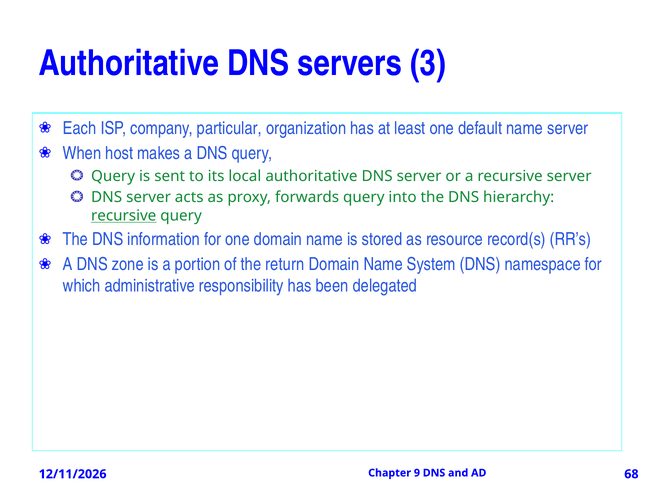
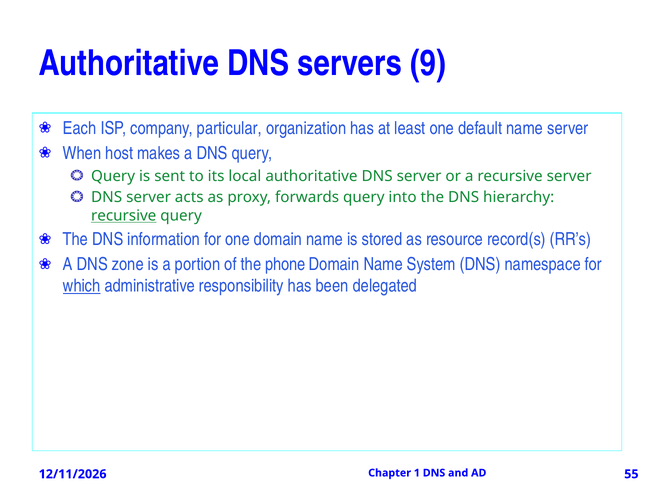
3: 3 -> 9 (428, 63)
return: return -> phone (285, 264)
which underline: none -> present (82, 286)
9: 9 -> 1 (417, 473)
68: 68 -> 55 (631, 474)
